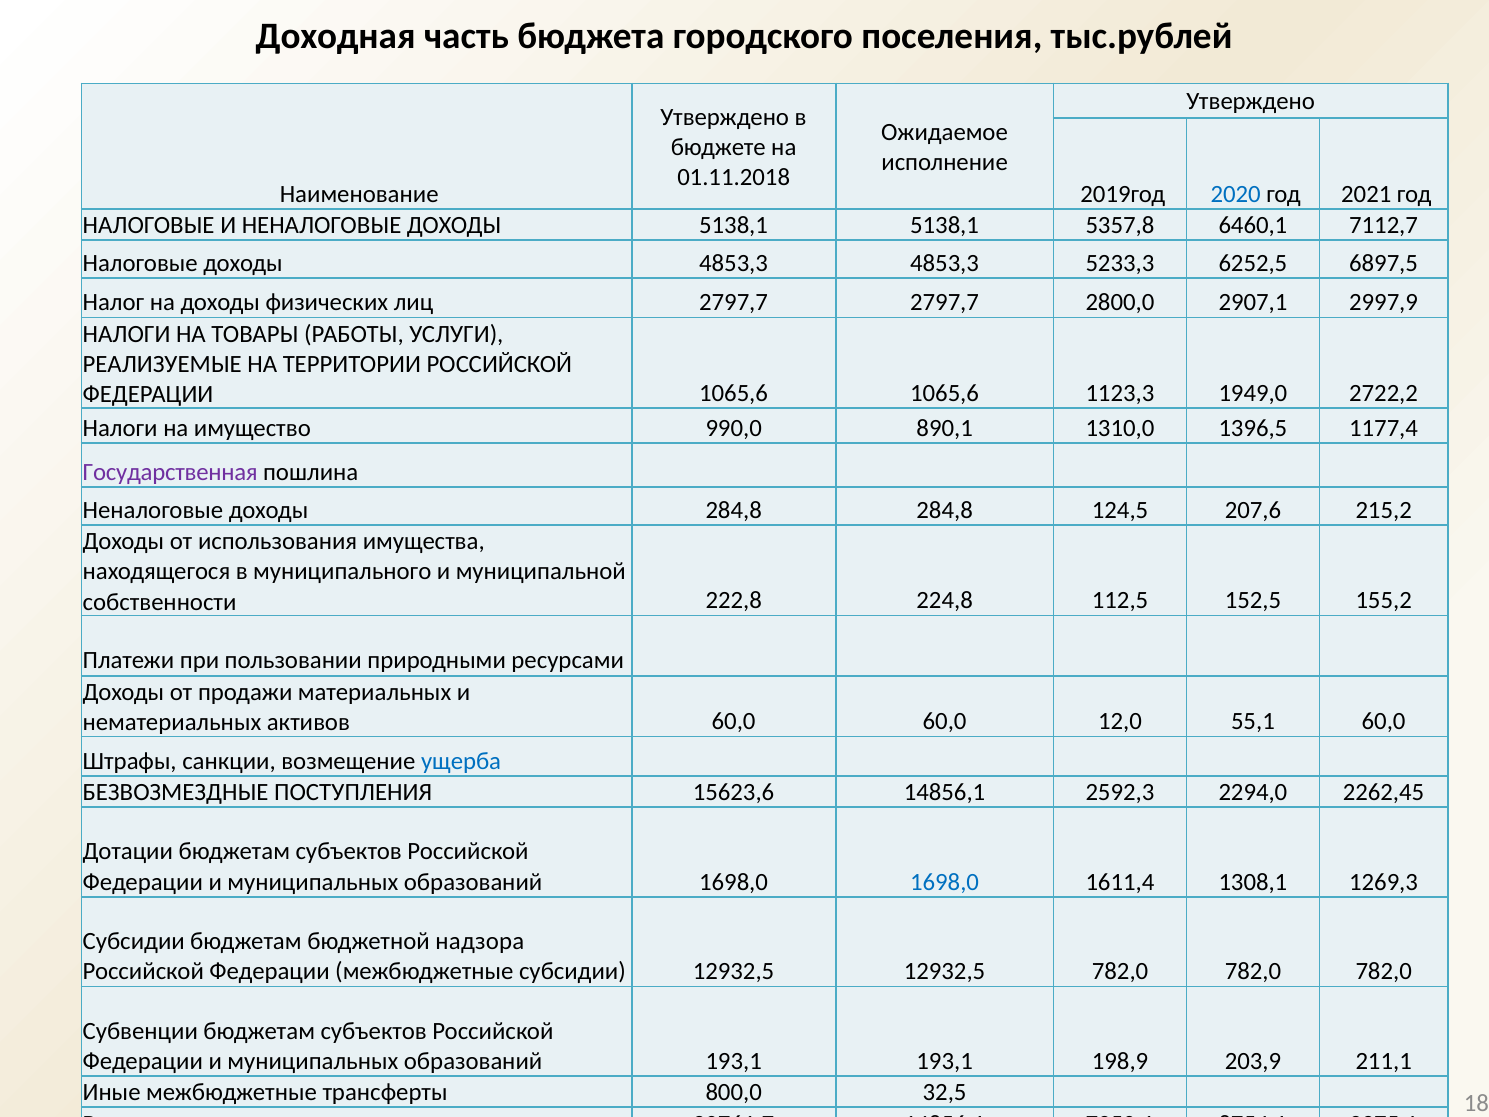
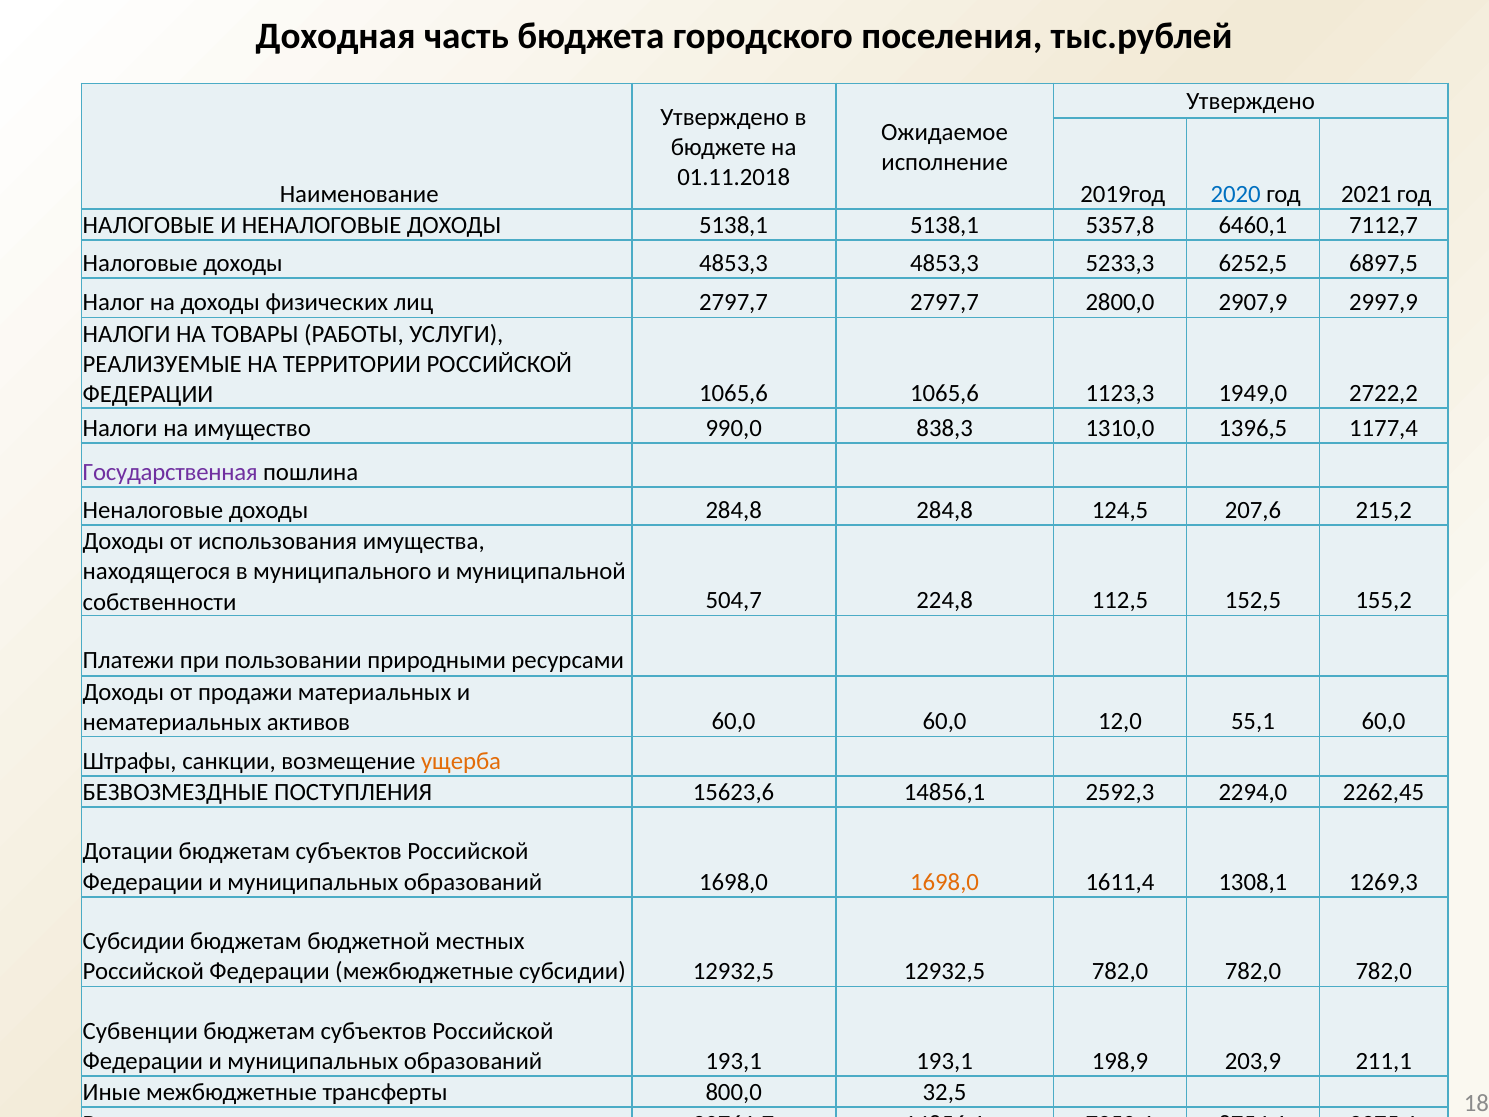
2907,1: 2907,1 -> 2907,9 (1253, 303)
890,1: 890,1 -> 838,3 (945, 428)
222,8: 222,8 -> 504,7 (734, 600)
ущерба colour: blue -> orange (461, 761)
1698,0 colour: blue -> orange (945, 882)
надзора: надзора -> местных (480, 941)
